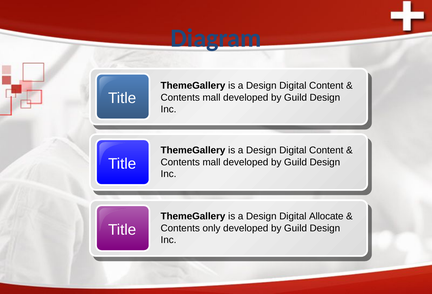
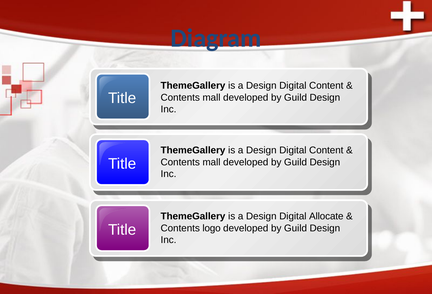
only: only -> logo (212, 228)
